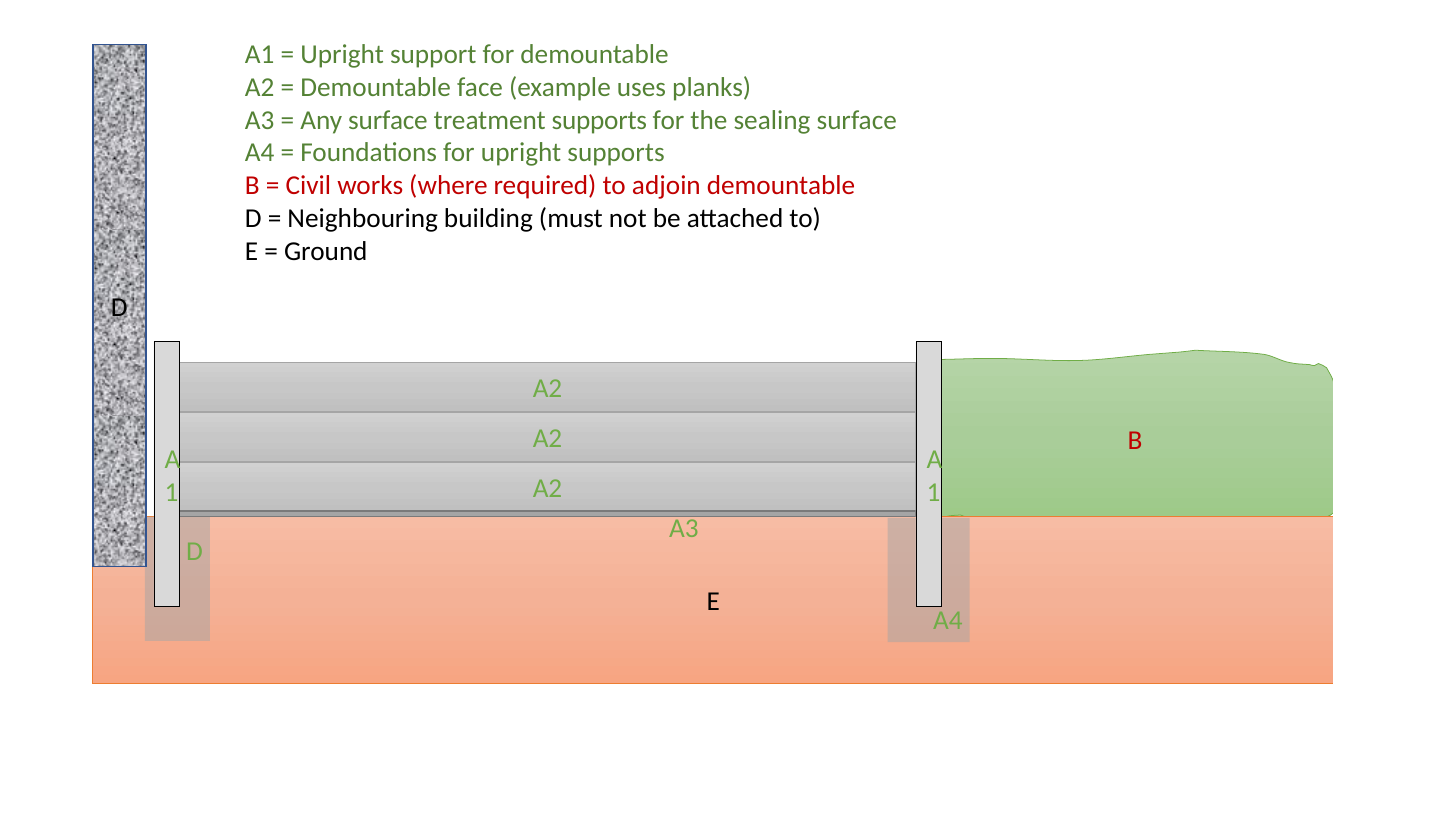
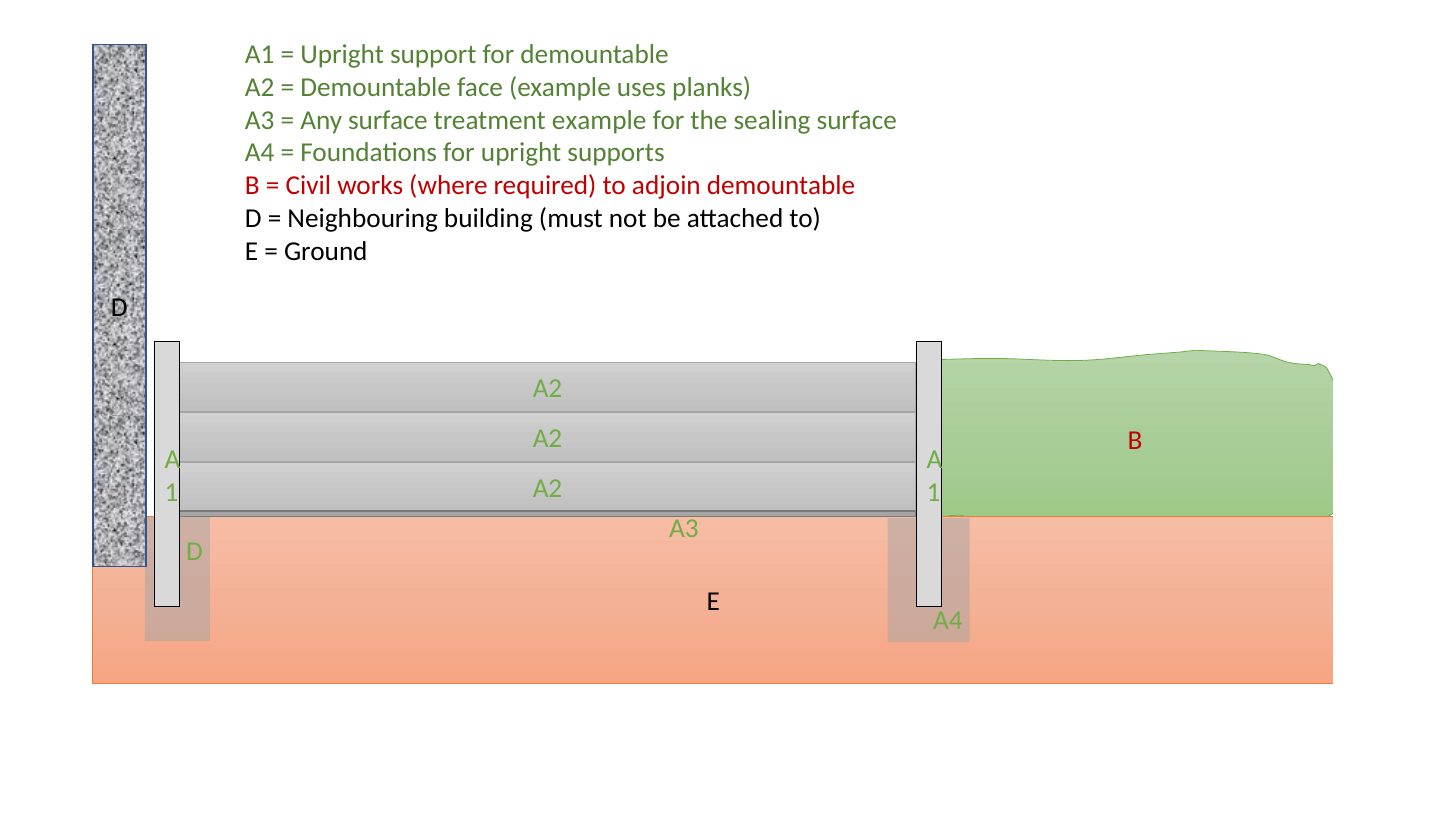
treatment supports: supports -> example (599, 120)
